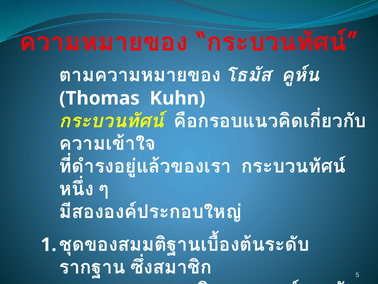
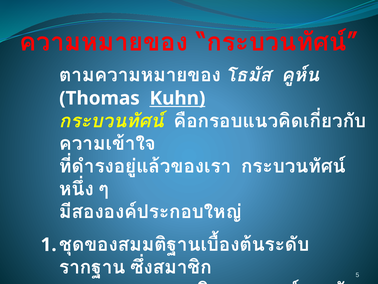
Kuhn underline: none -> present (177, 98)
